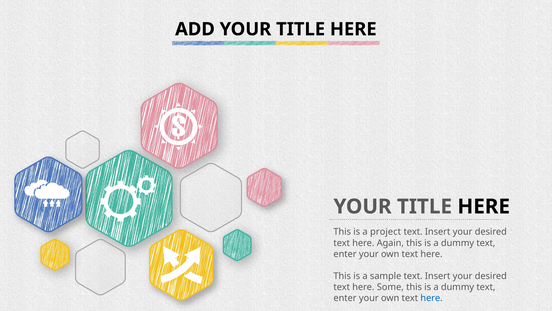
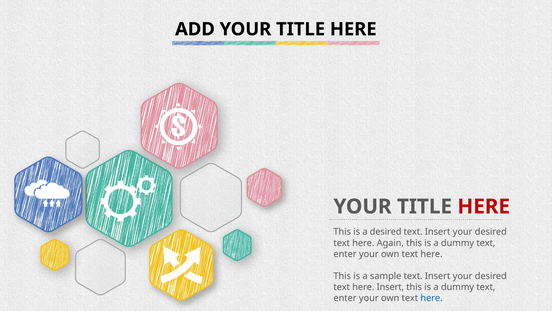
HERE colour: black -> red (484, 206)
a project: project -> desired (386, 232)
here Some: Some -> Insert (390, 287)
